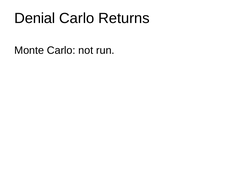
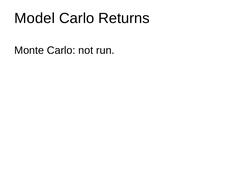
Denial: Denial -> Model (35, 18)
